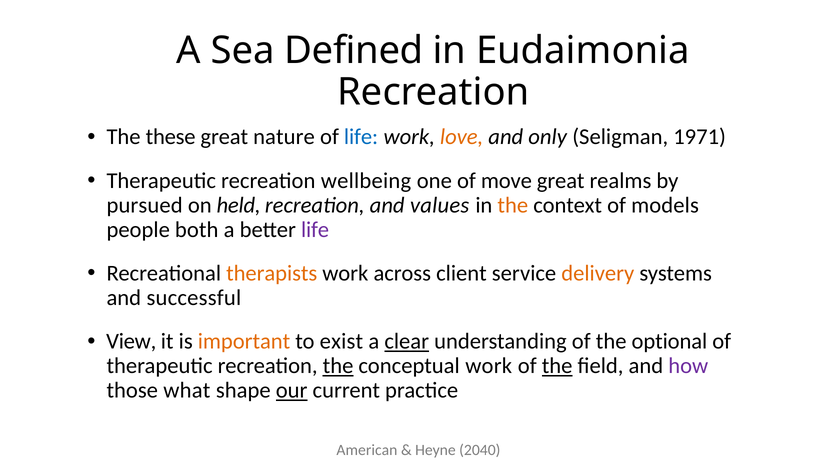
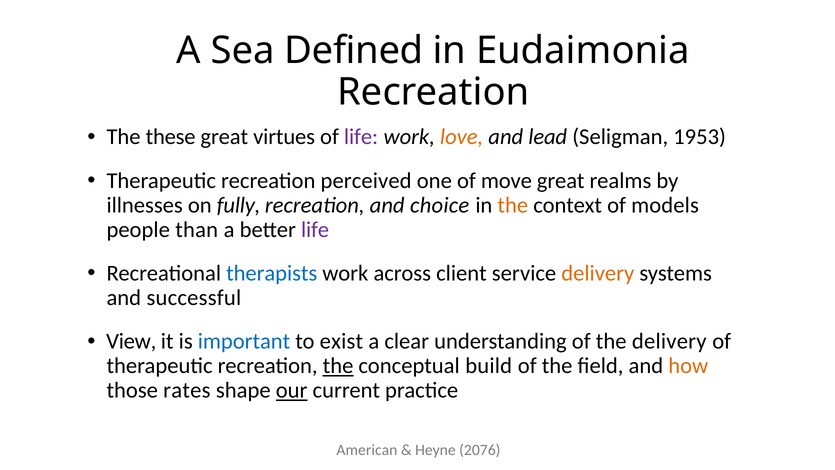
nature: nature -> virtues (284, 137)
life colour: blue -> purple (361, 137)
only: only -> lead (548, 137)
1971: 1971 -> 1953 (700, 137)
wellbeing: wellbeing -> perceived (366, 181)
pursued: pursued -> illnesses (145, 205)
held: held -> fully (239, 205)
values: values -> choice (440, 205)
both: both -> than (197, 230)
therapists colour: orange -> blue (272, 273)
important colour: orange -> blue (244, 341)
clear underline: present -> none (407, 341)
the optional: optional -> delivery (669, 341)
conceptual work: work -> build (489, 366)
the underline: present -> none (557, 366)
how colour: purple -> orange (688, 366)
what: what -> rates (187, 390)
2040: 2040 -> 2076 (480, 450)
